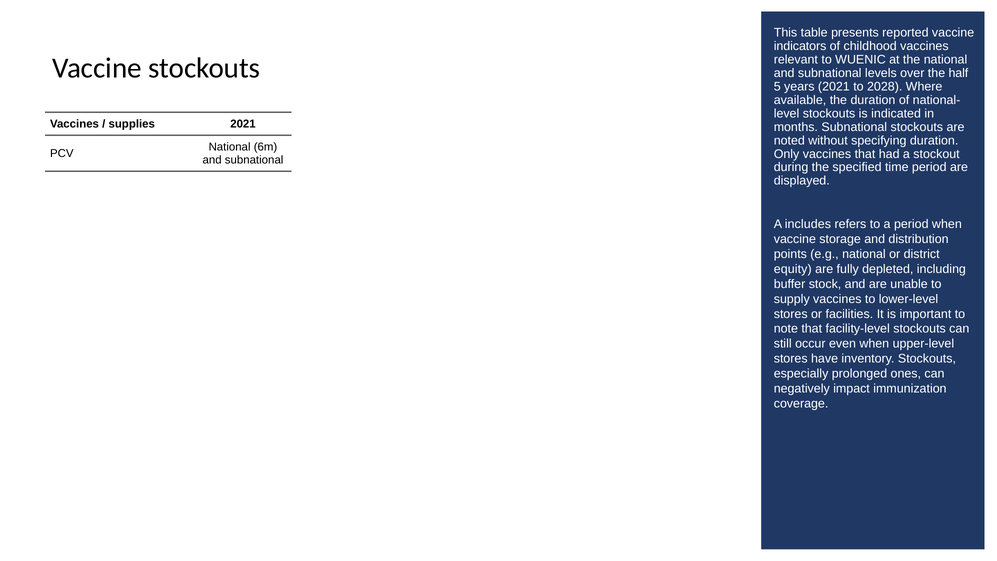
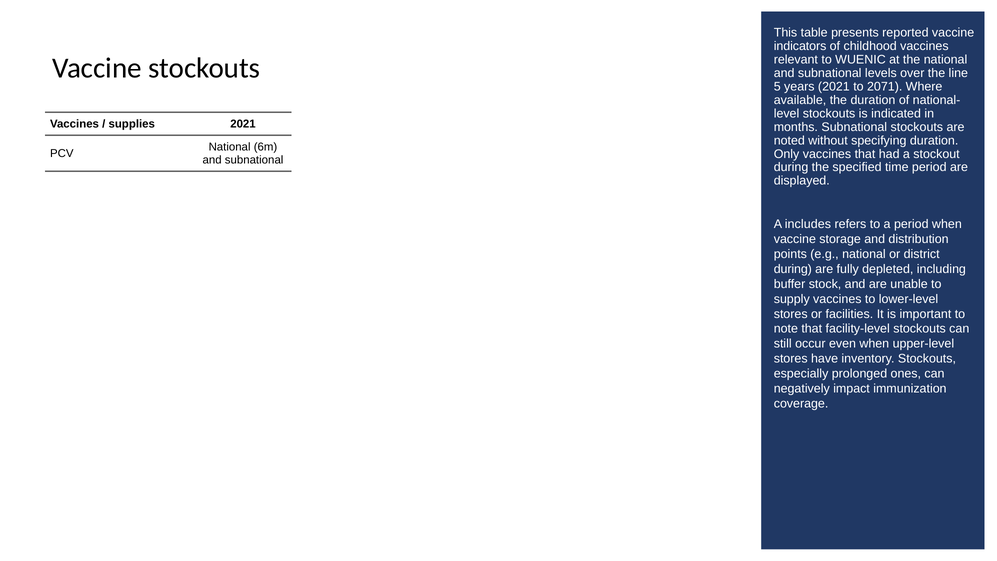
half: half -> line (958, 73)
2028: 2028 -> 2071 (885, 87)
equity: equity -> during (793, 269)
